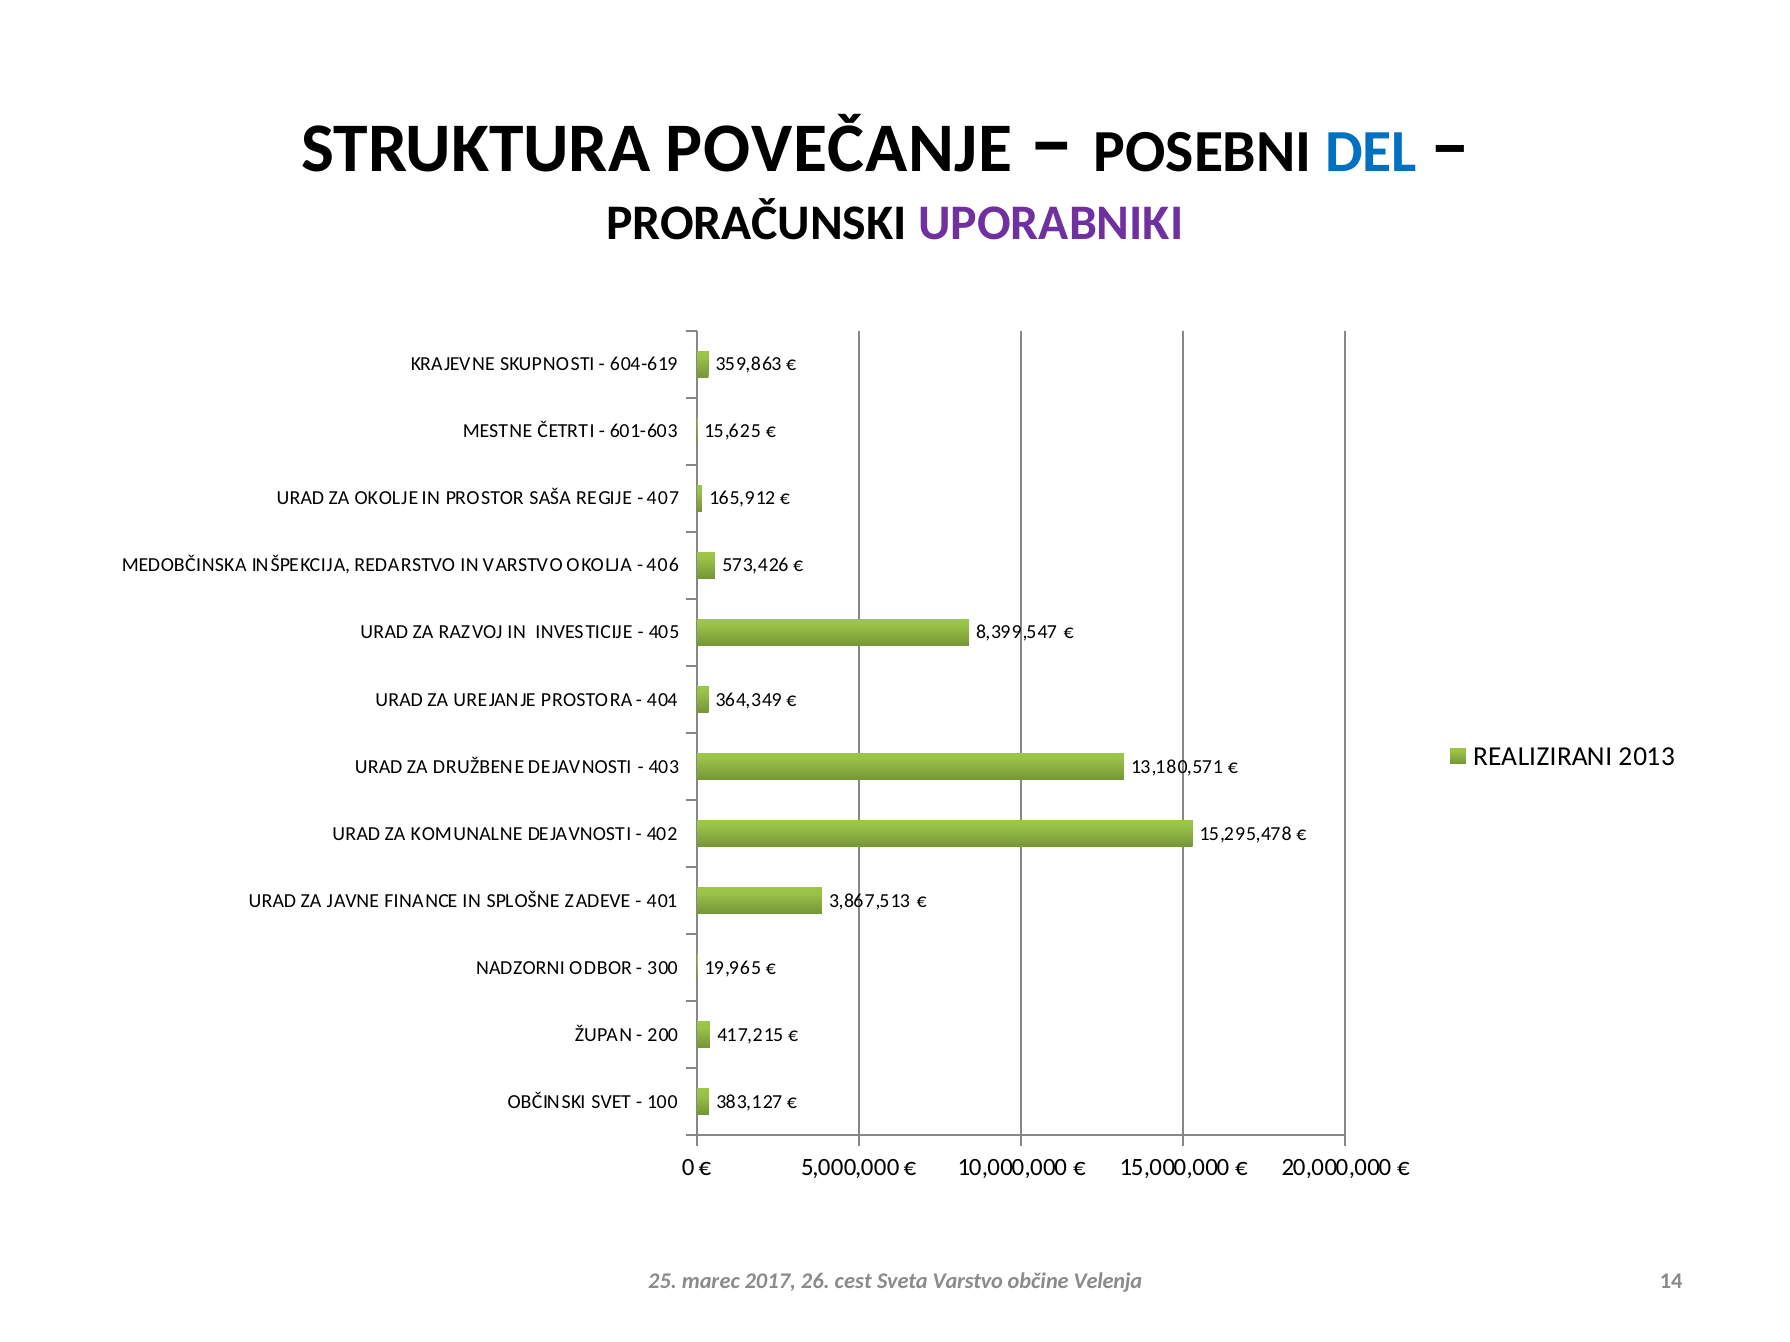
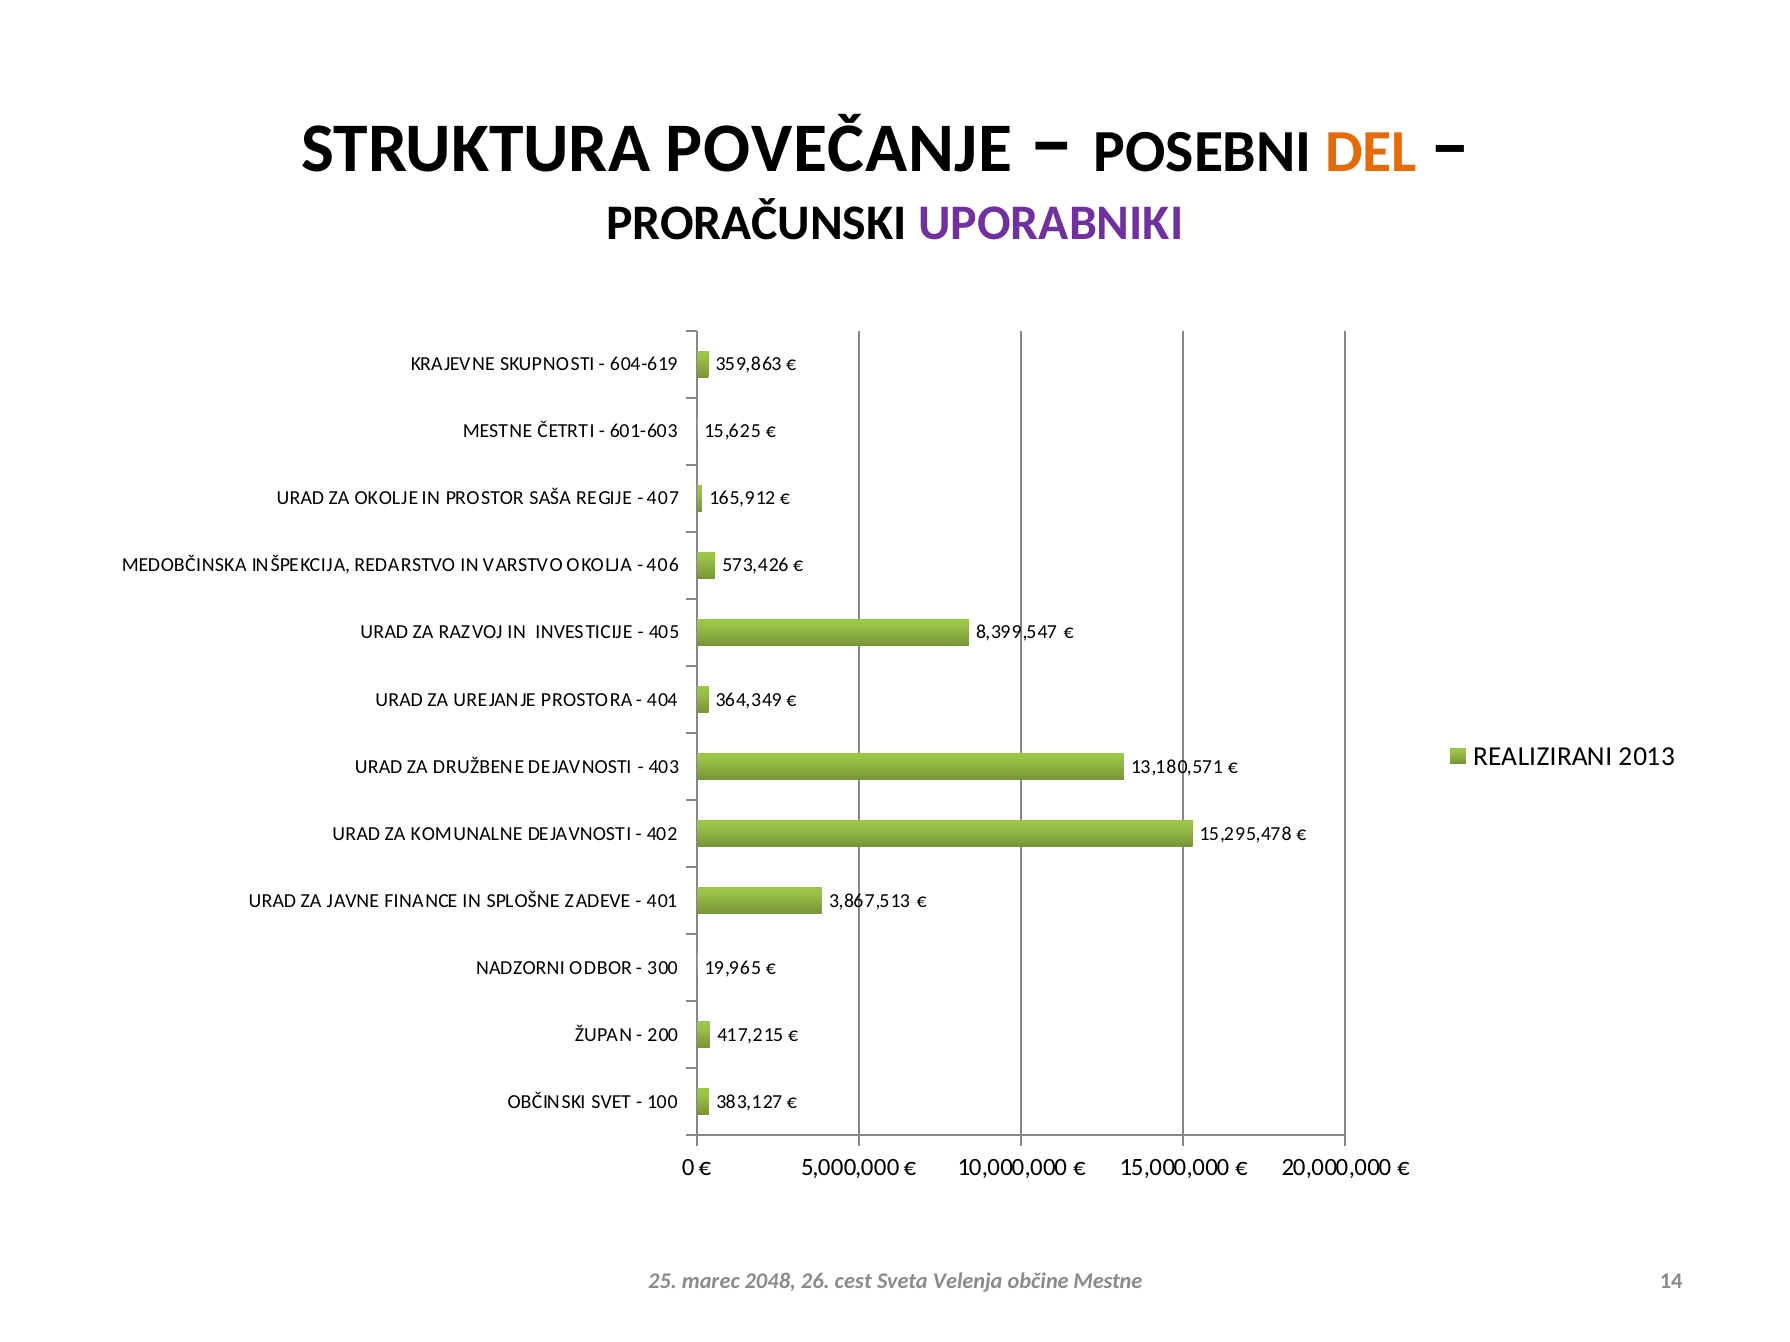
DEL colour: blue -> orange (1371, 152)
2017: 2017 -> 2048 (770, 1282)
Sveta Varstvo: Varstvo -> Velenja (968, 1282)
občine Velenja: Velenja -> Mestne (1108, 1282)
